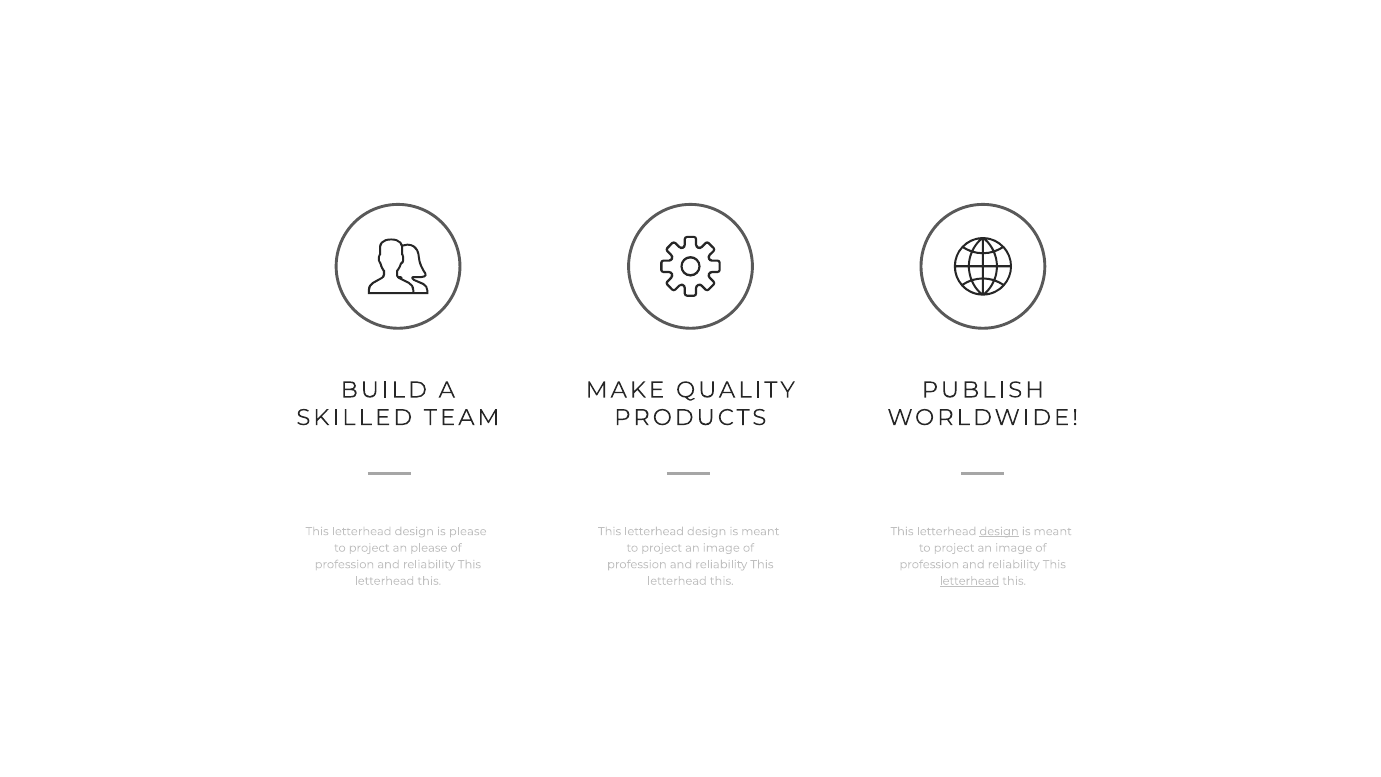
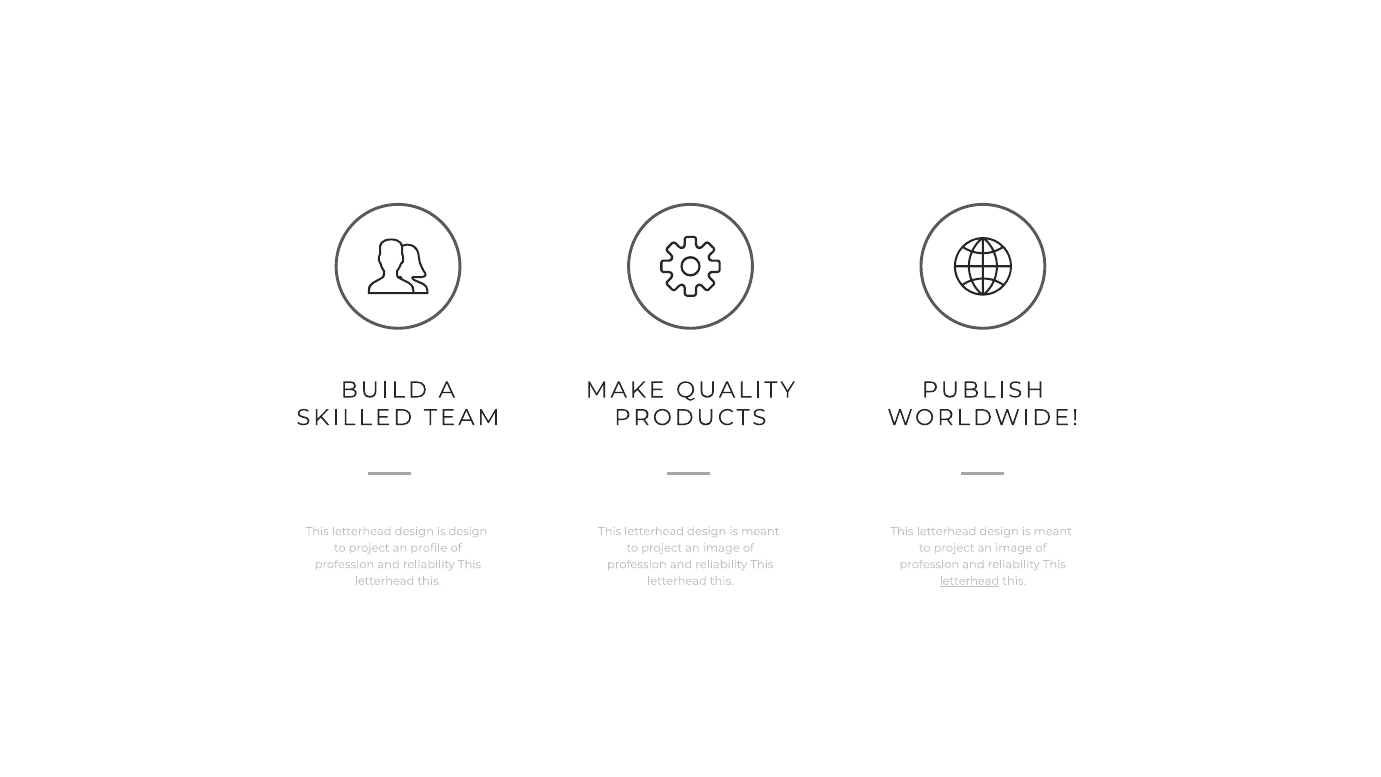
is please: please -> design (468, 531)
design underline: present -> none (999, 531)
an please: please -> profile (429, 548)
